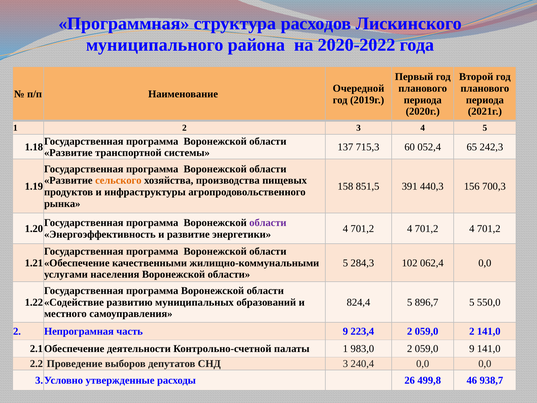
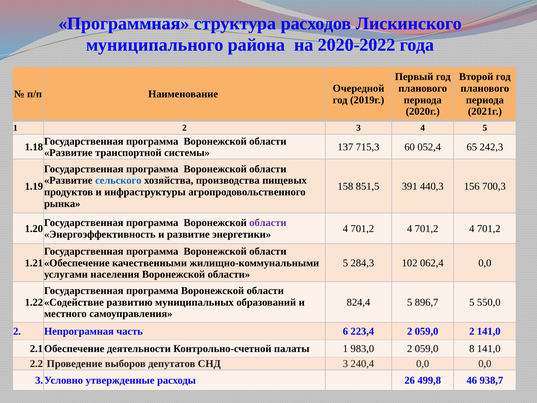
сельского colour: orange -> blue (118, 180)
часть 9: 9 -> 6 (345, 331)
059,0 9: 9 -> 8 (472, 349)
